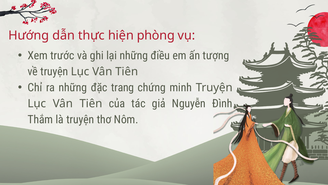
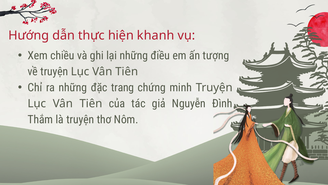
phòng: phòng -> khanh (156, 35)
trước: trước -> chiều (62, 56)
